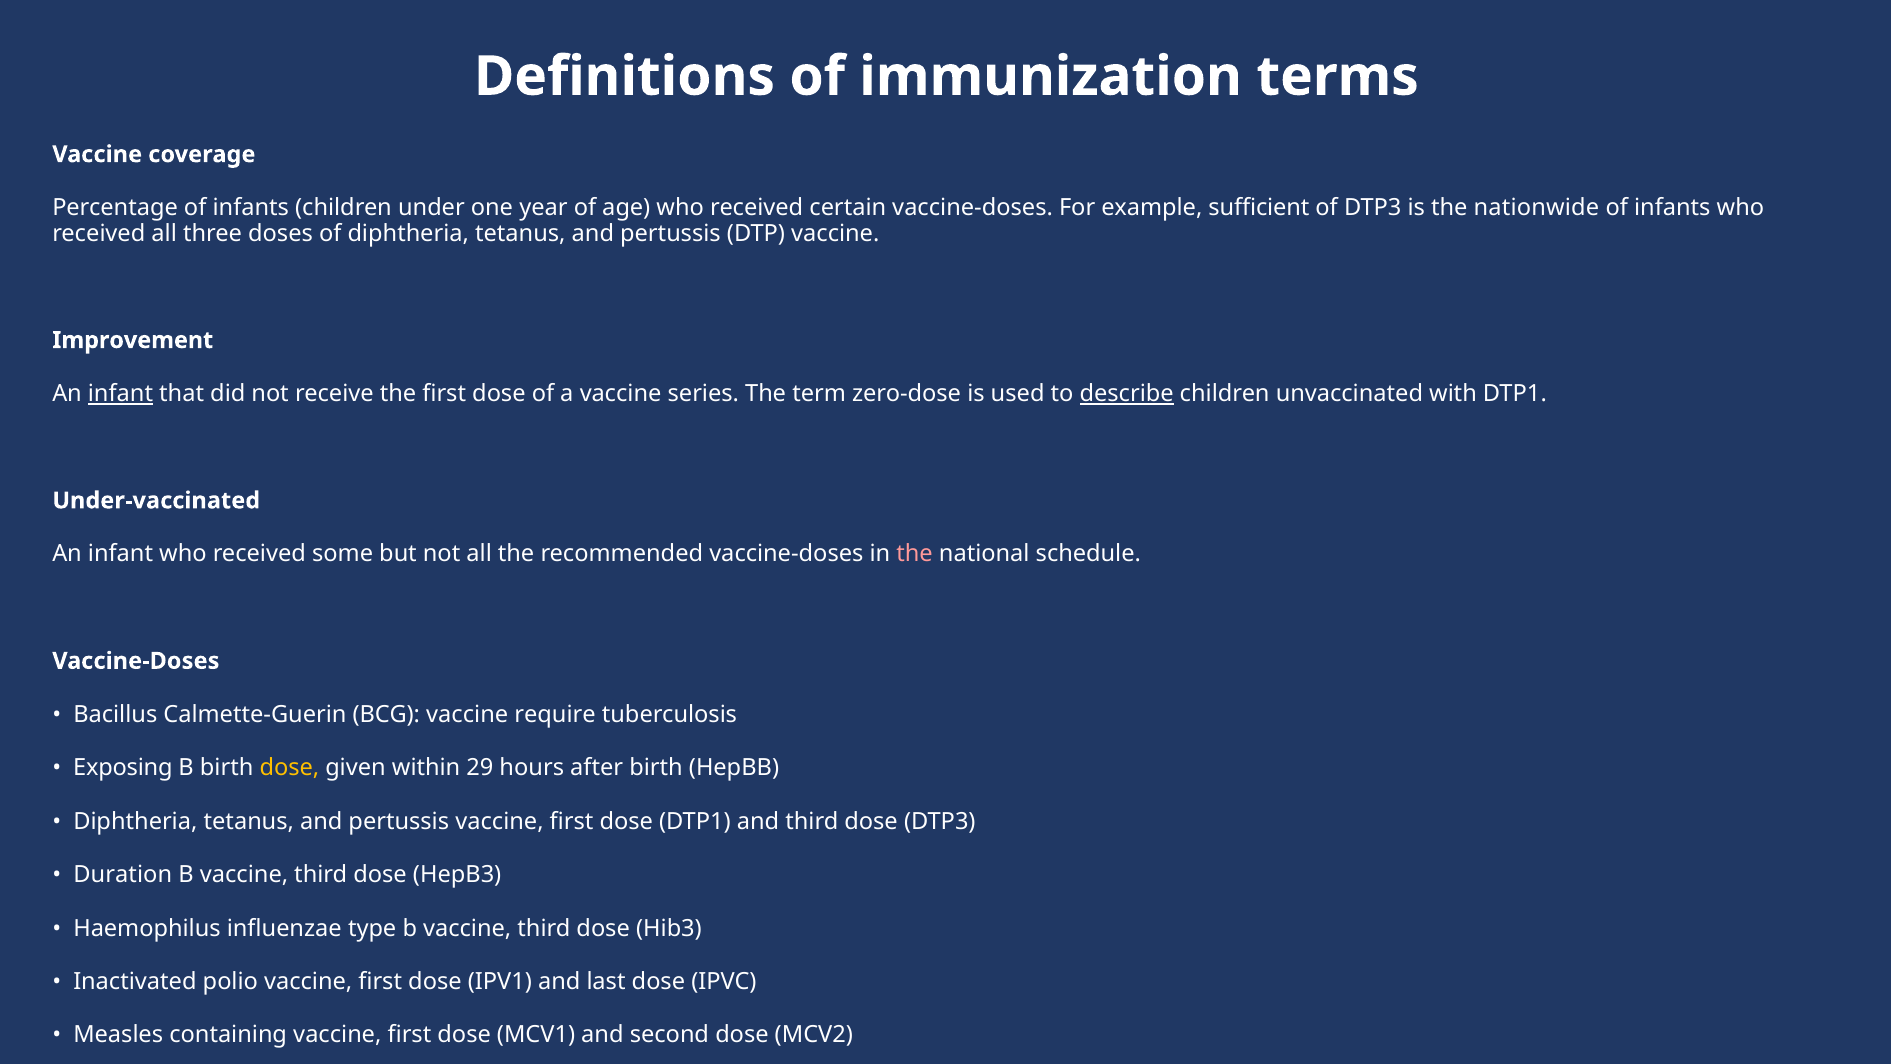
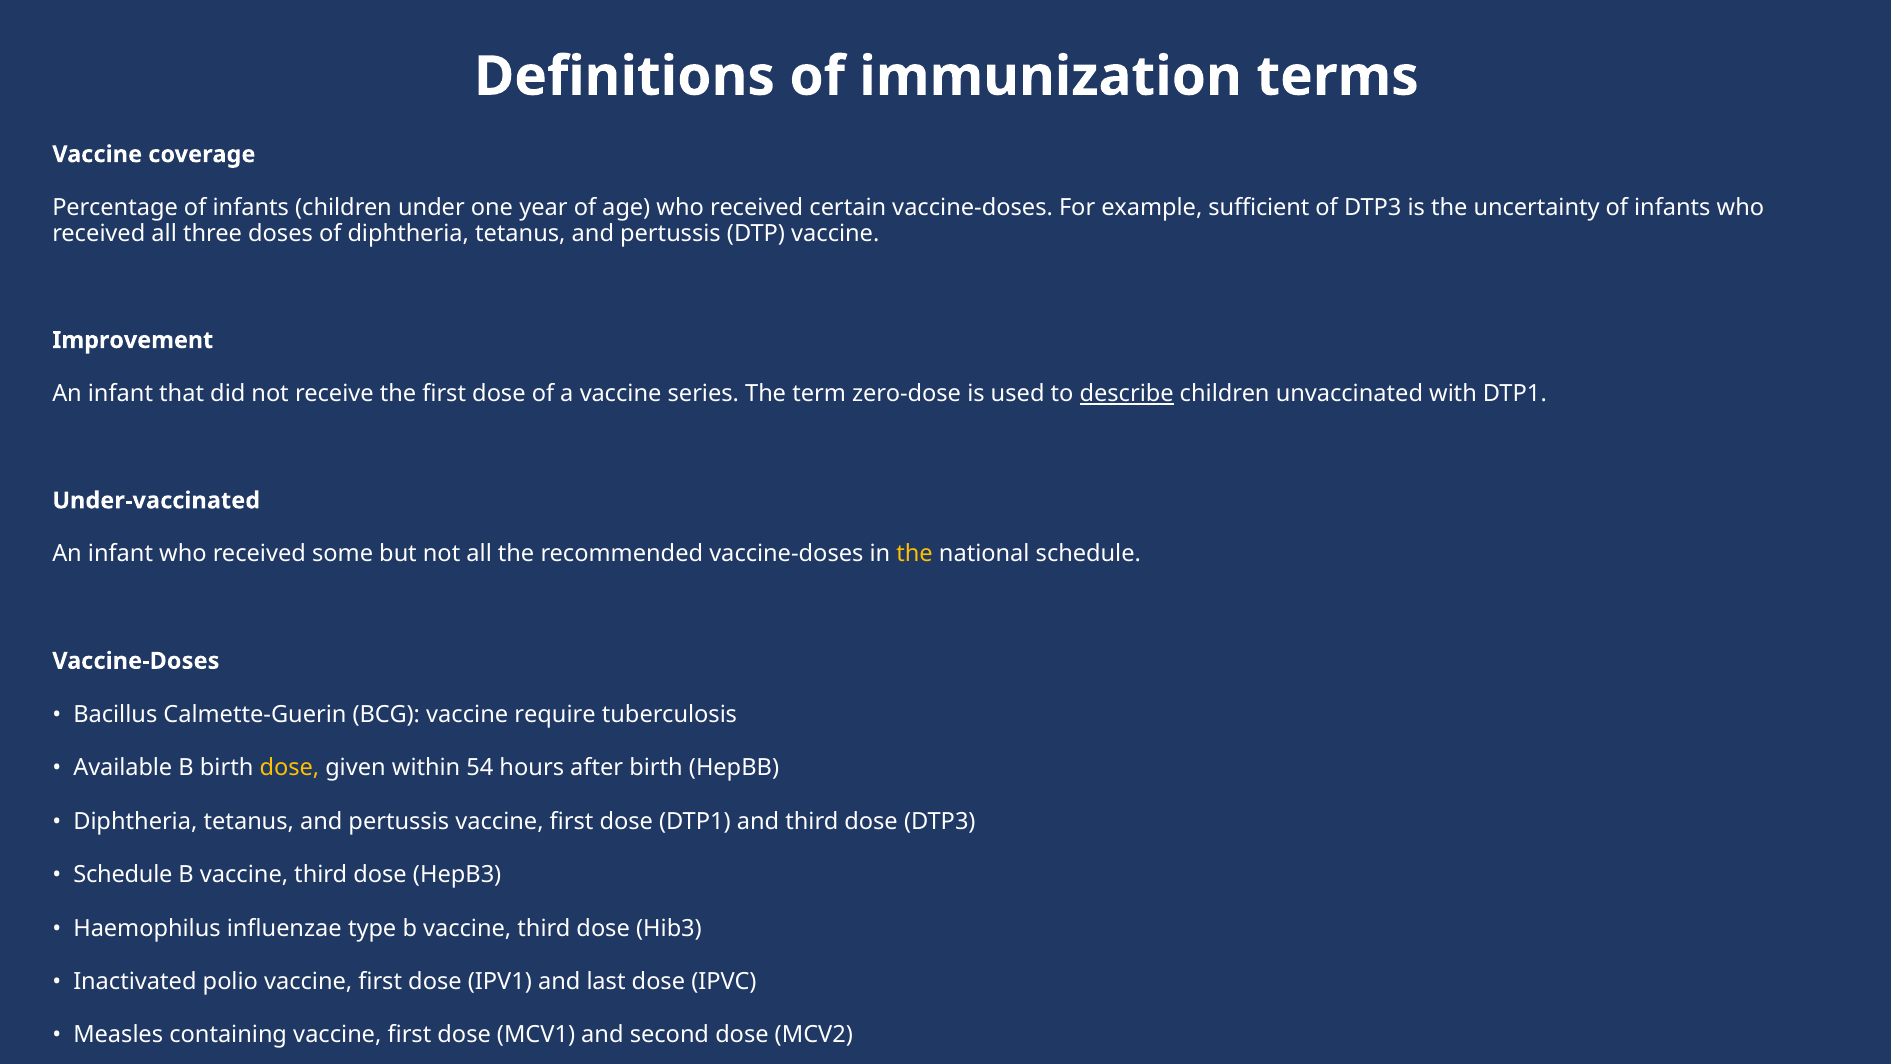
nationwide: nationwide -> uncertainty (1537, 208)
infant underline: present -> none (120, 394)
the colour: pink -> yellow (915, 554)
Exposing: Exposing -> Available (123, 768)
29: 29 -> 54 (480, 768)
Duration: Duration -> Schedule (123, 875)
